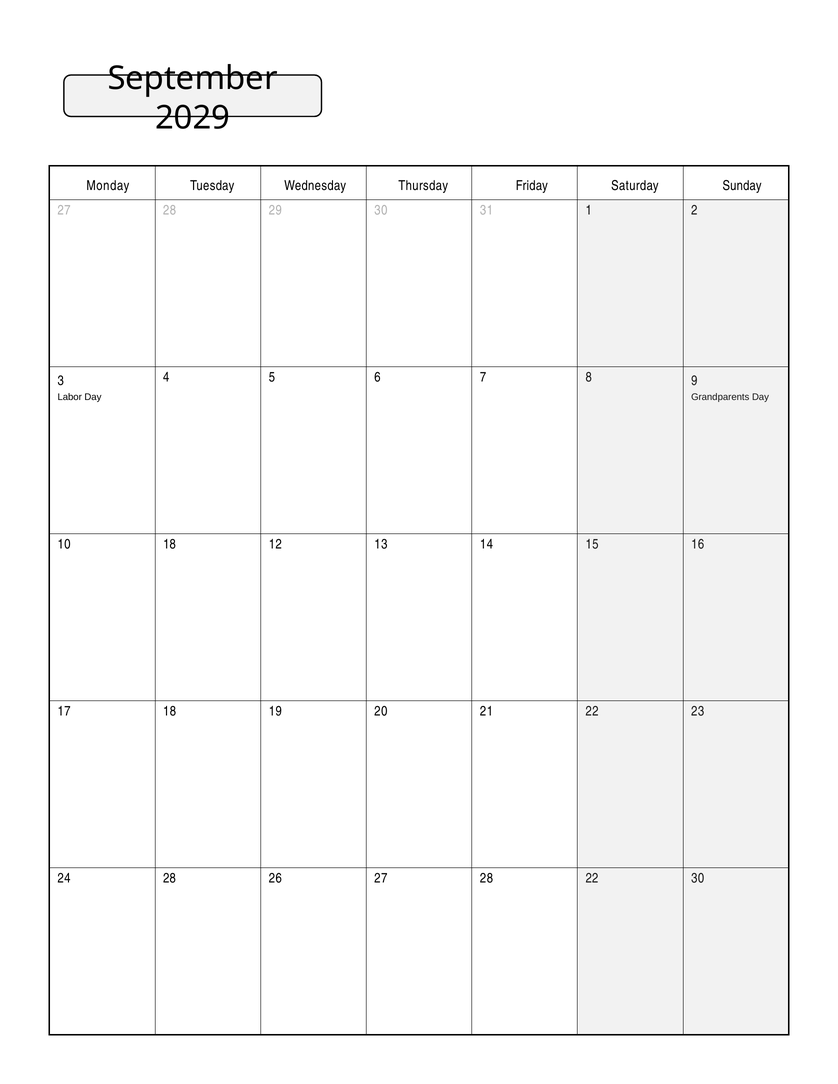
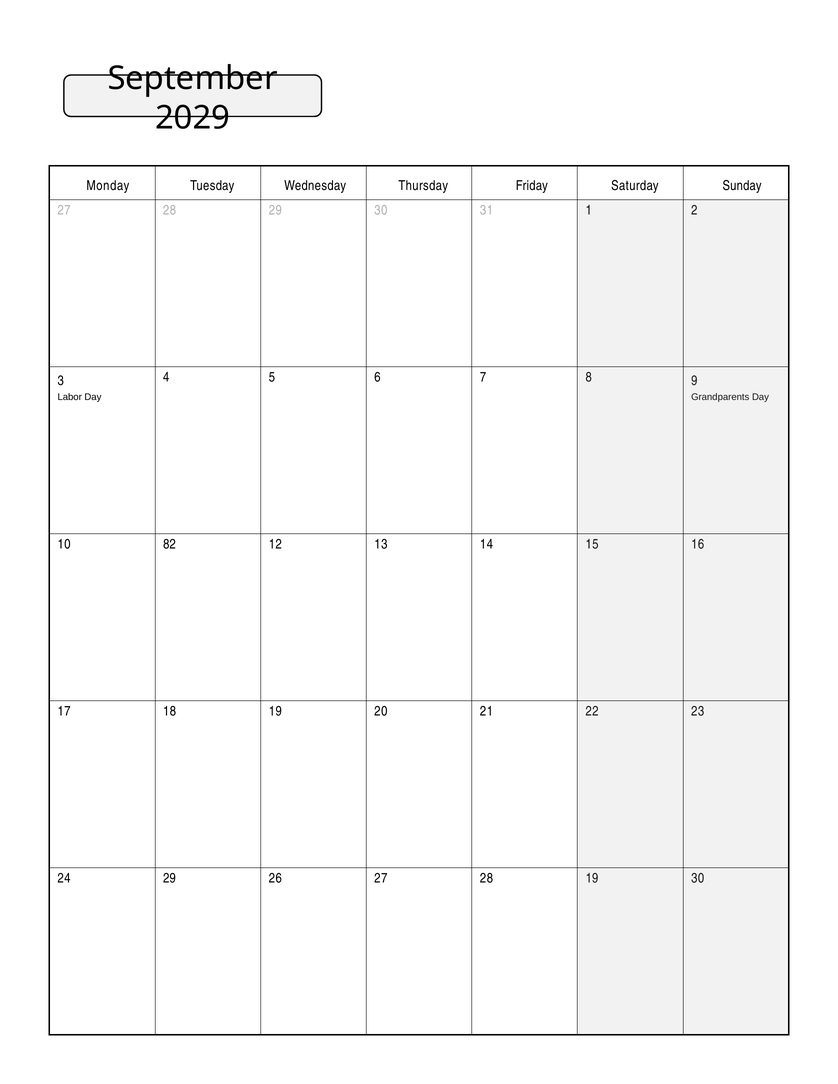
10 18: 18 -> 82 (170, 545)
24 28: 28 -> 29 (170, 879)
28 22: 22 -> 19 (592, 879)
